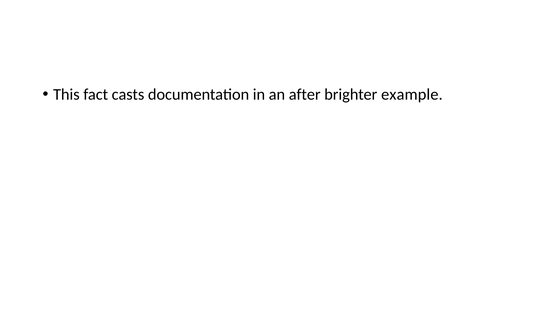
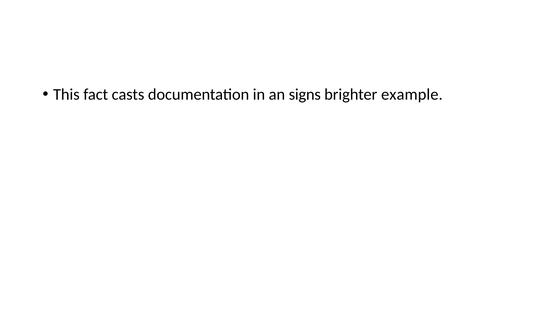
after: after -> signs (305, 95)
